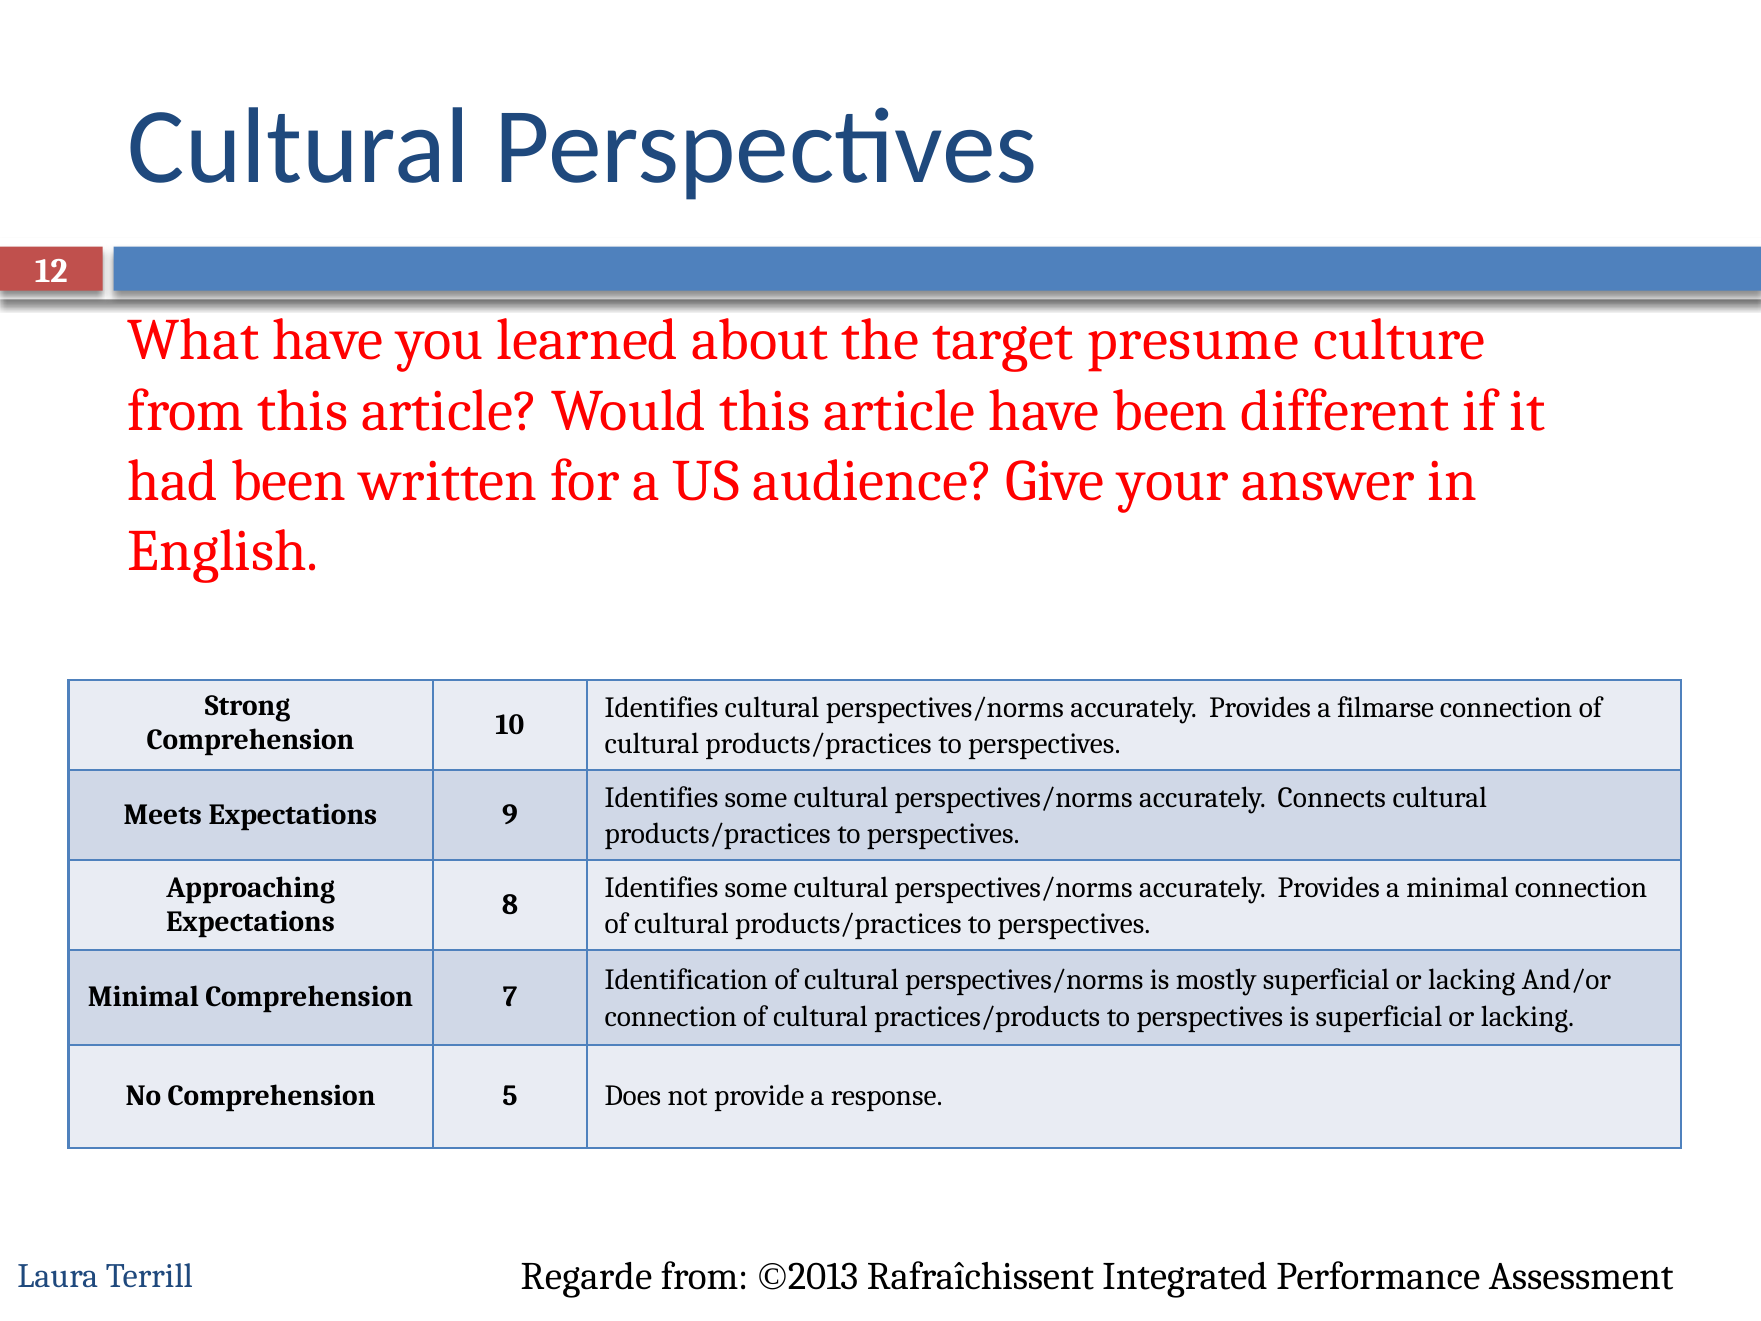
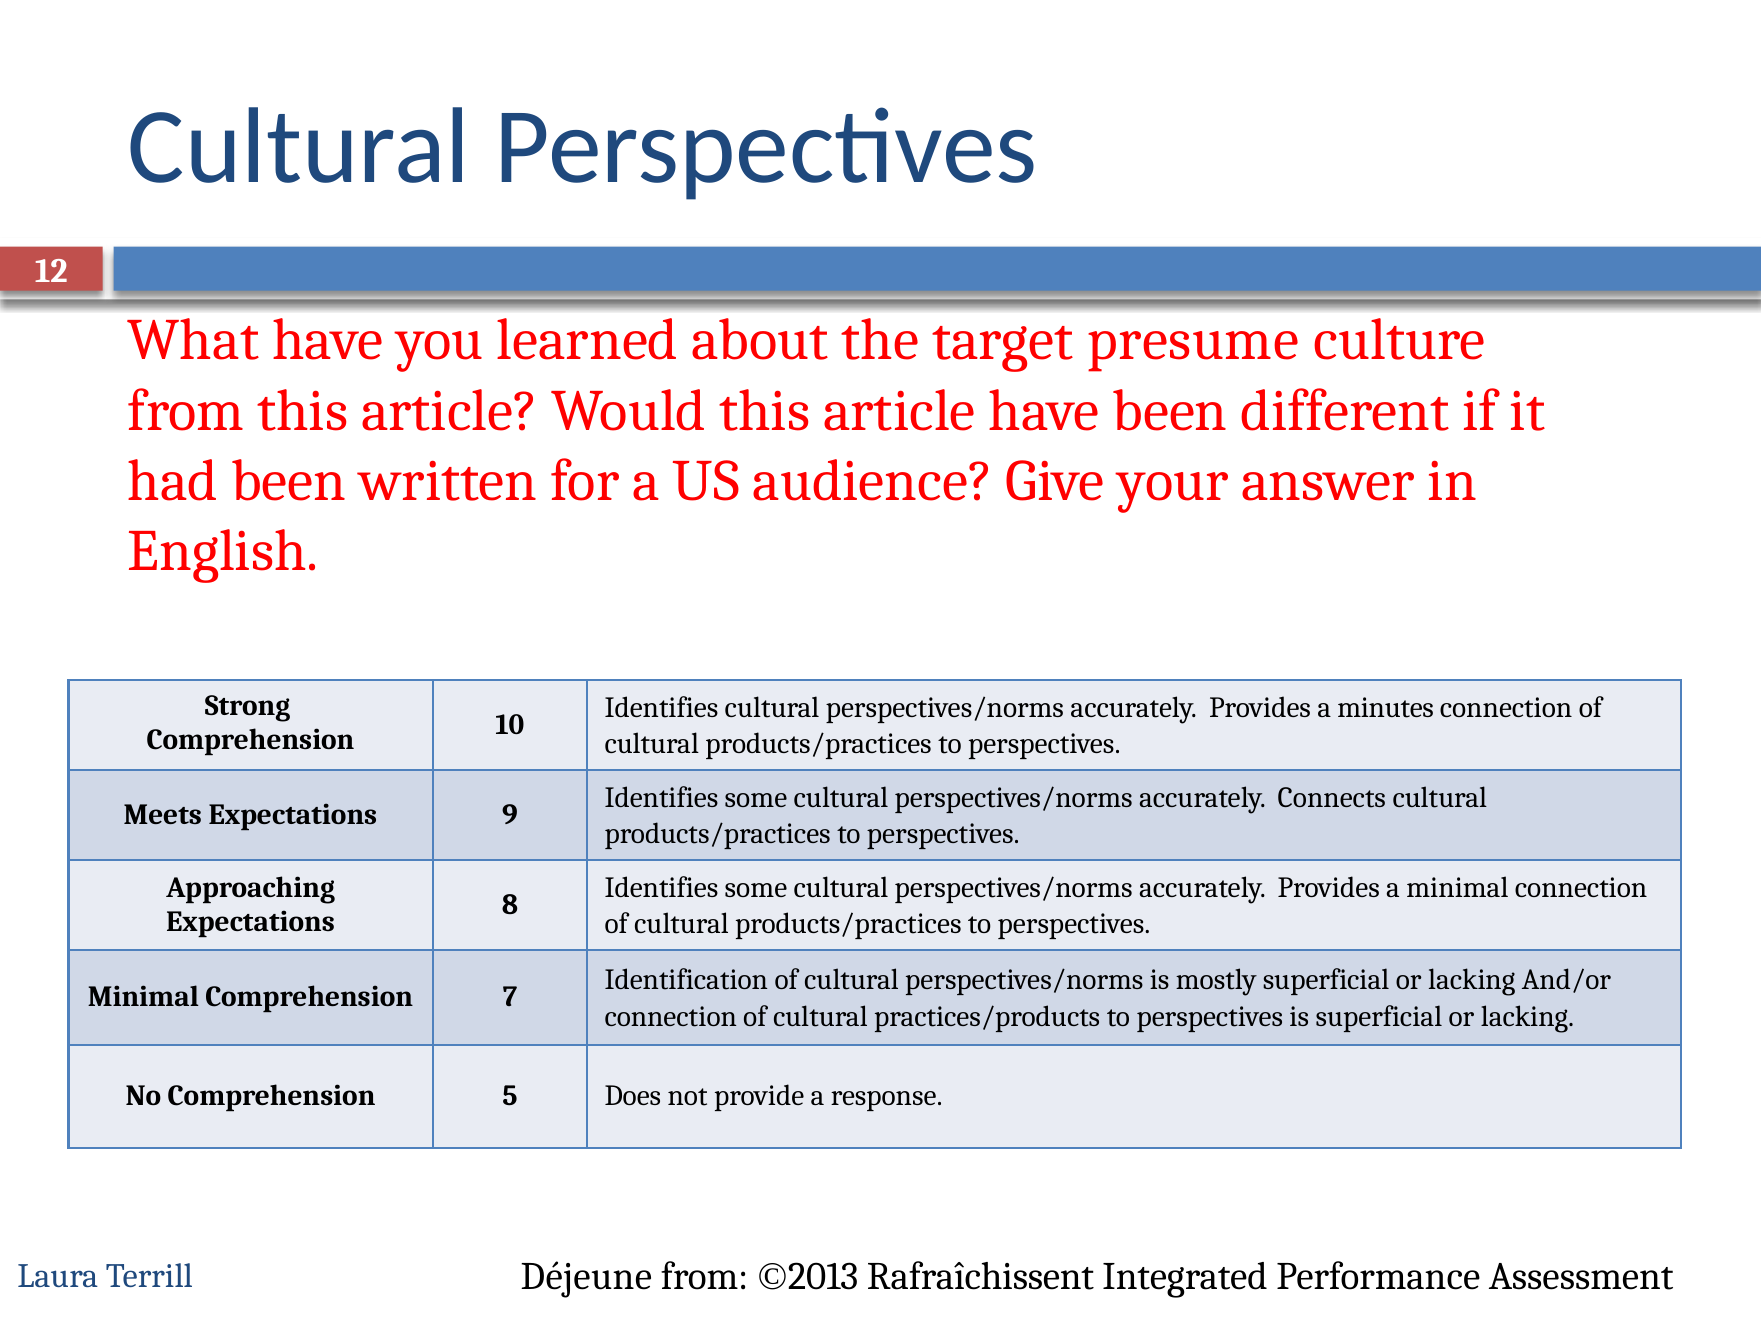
filmarse: filmarse -> minutes (1386, 708)
Regarde: Regarde -> Déjeune (586, 1277)
